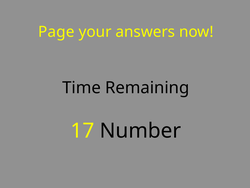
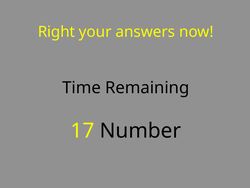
Page: Page -> Right (56, 32)
